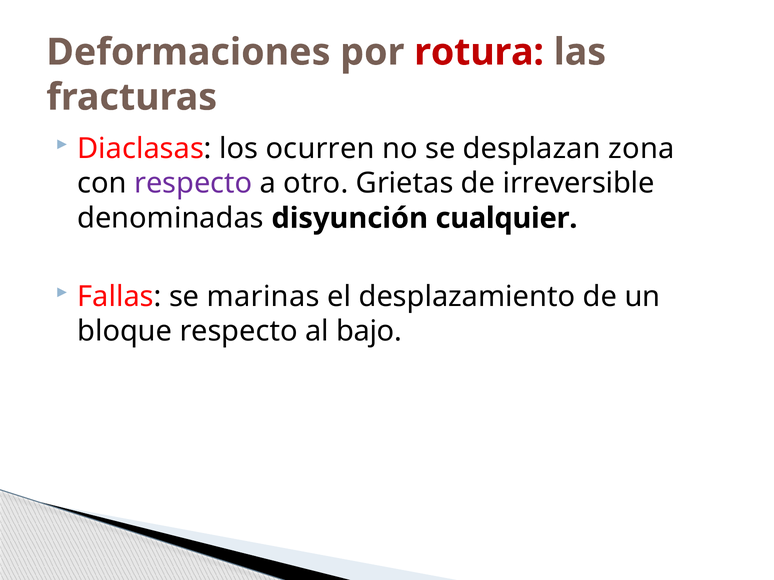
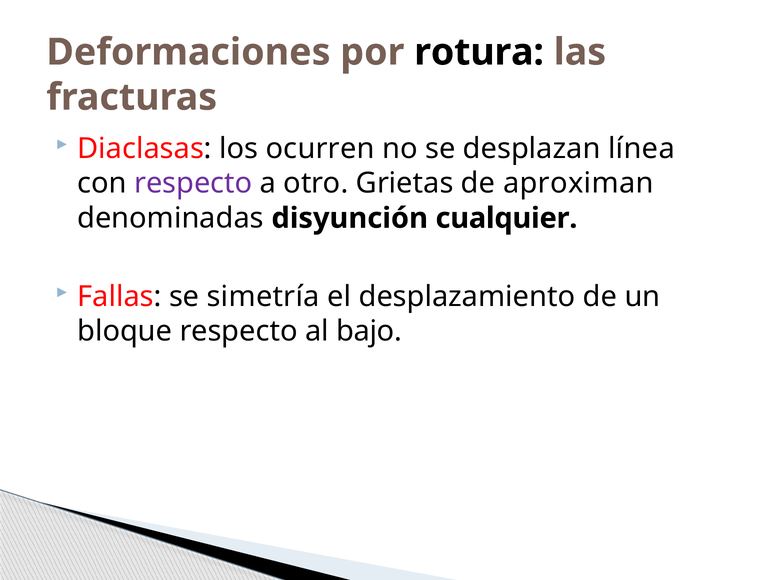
rotura colour: red -> black (479, 52)
zona: zona -> línea (642, 149)
irreversible: irreversible -> aproximan (578, 184)
marinas: marinas -> simetría (263, 297)
